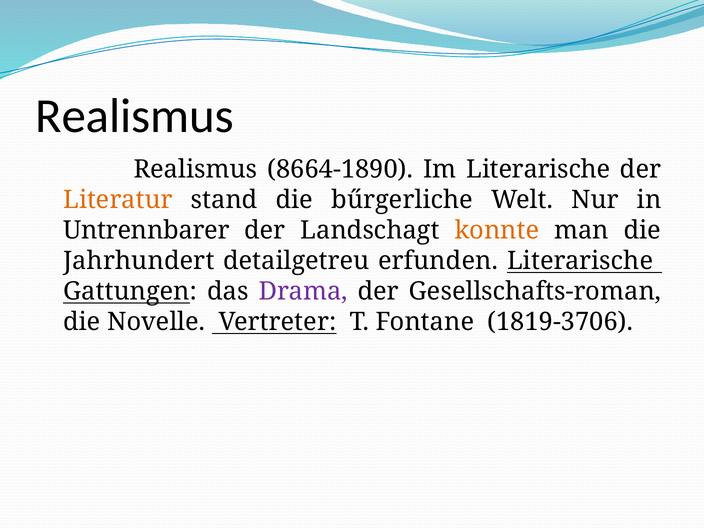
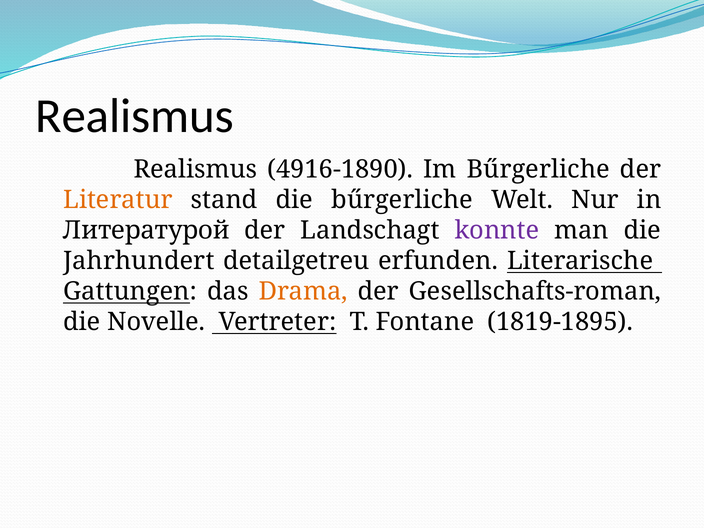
8664-1890: 8664-1890 -> 4916-1890 (340, 169)
Im Literarische: Literarische -> Bűrgerliche (538, 169)
Untrennbarer: Untrennbarer -> Литературой (146, 230)
konnte colour: orange -> purple (497, 230)
Drama colour: purple -> orange (303, 291)
1819-3706: 1819-3706 -> 1819-1895 (560, 322)
